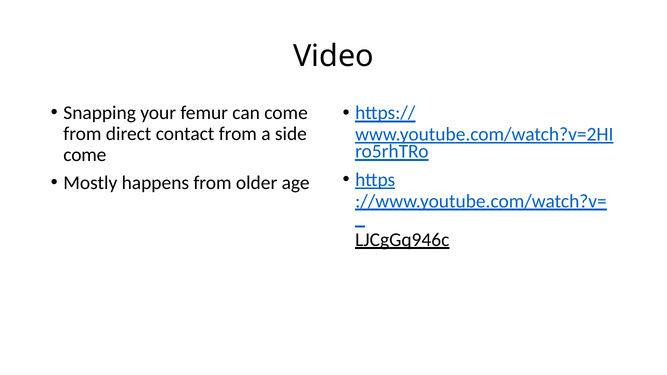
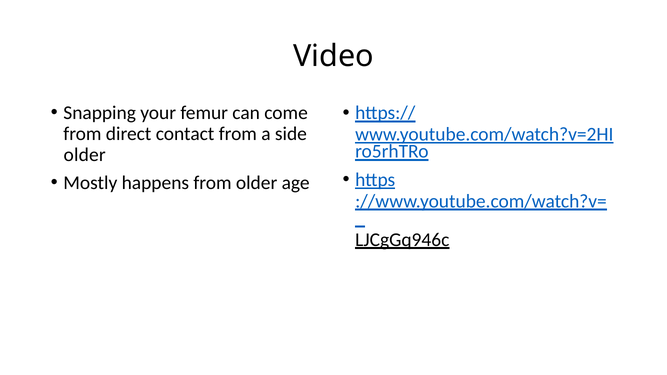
come: come -> older (85, 155)
